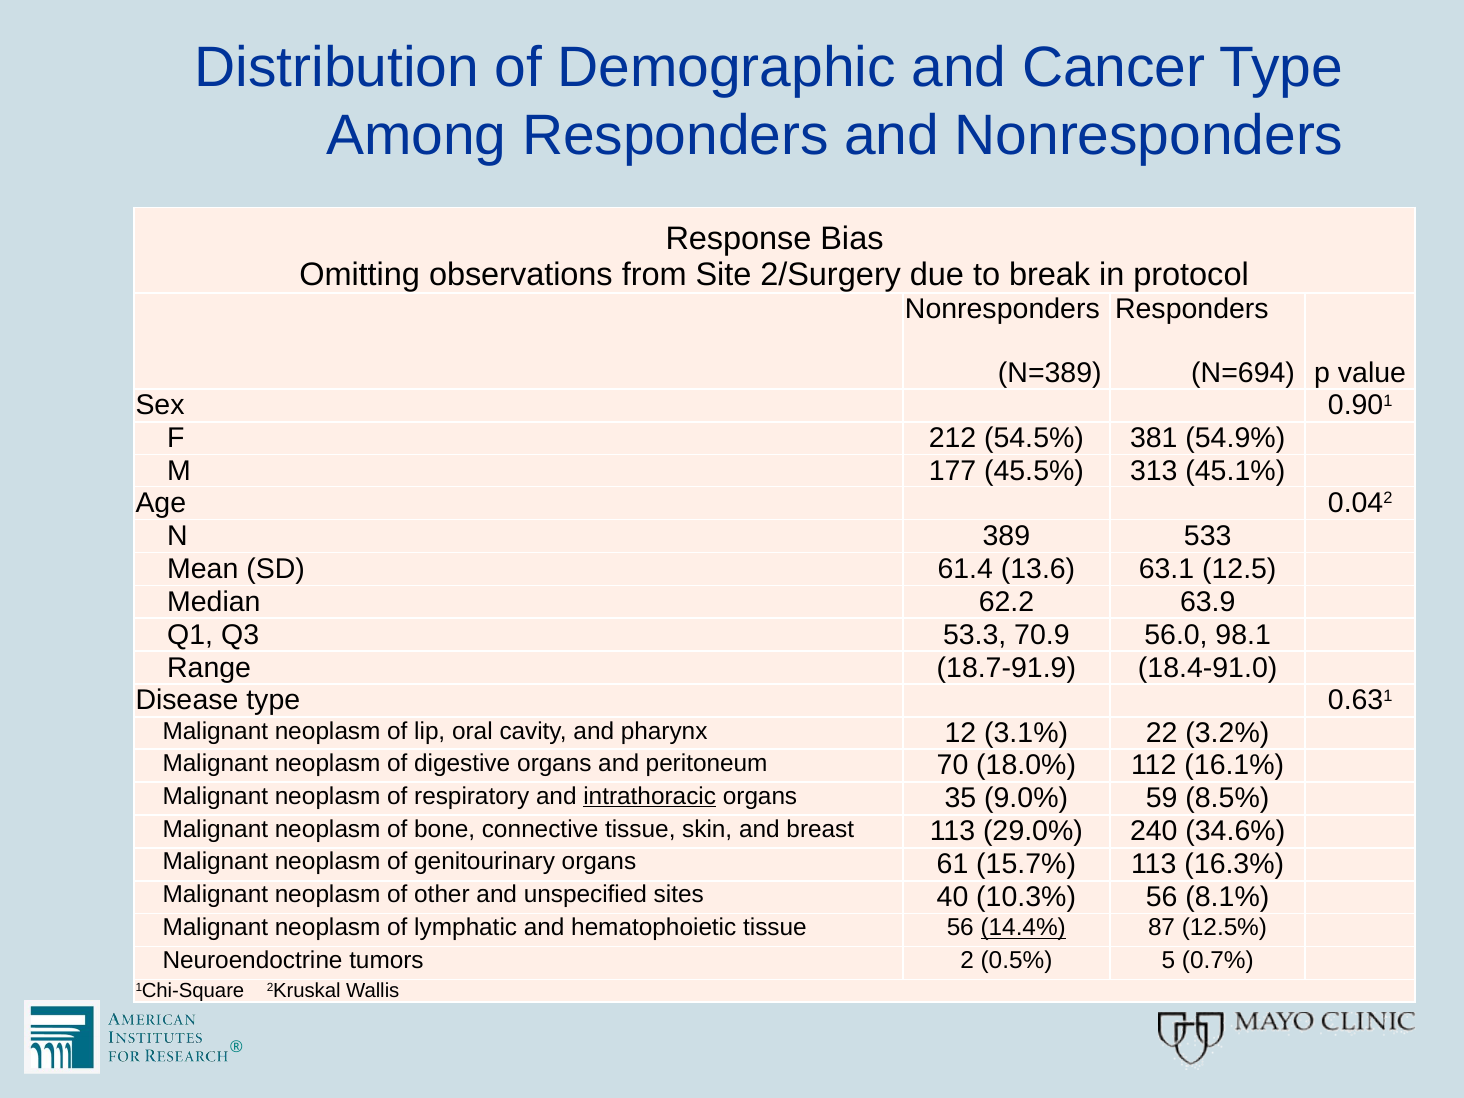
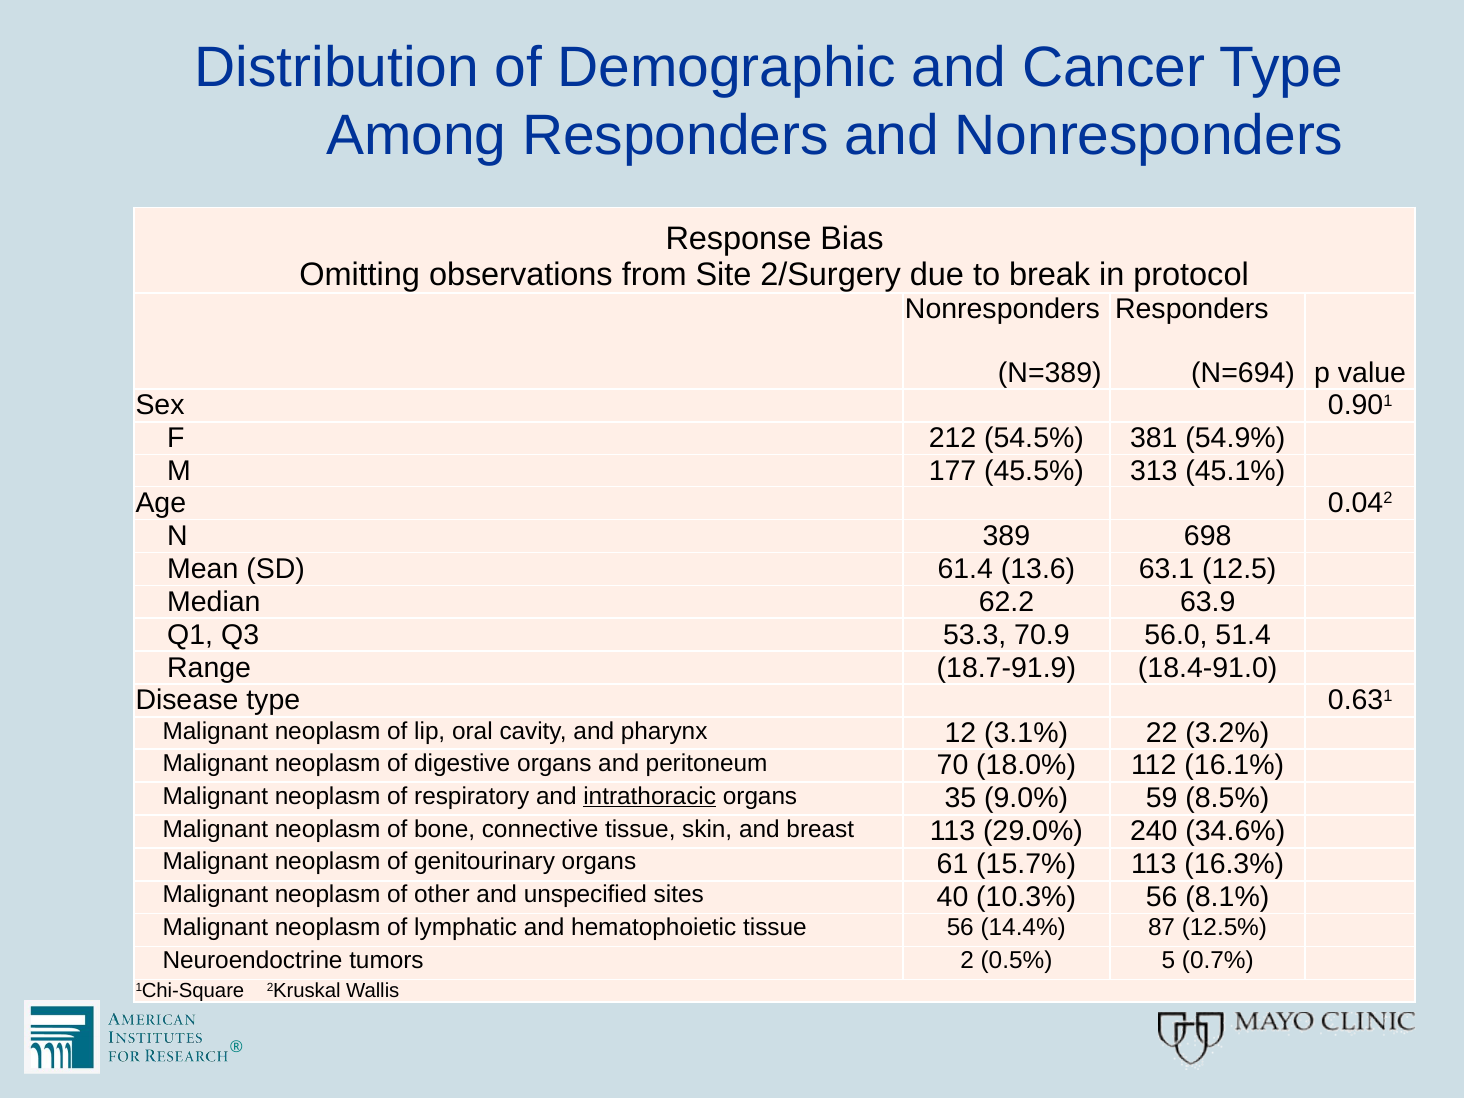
533: 533 -> 698 (1208, 536)
98.1: 98.1 -> 51.4 (1243, 635)
14.4% underline: present -> none (1023, 928)
